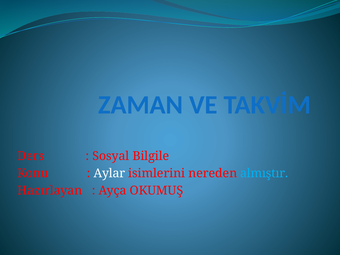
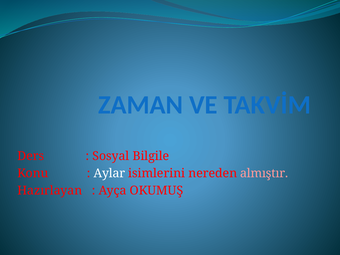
almıştır colour: light blue -> pink (264, 173)
